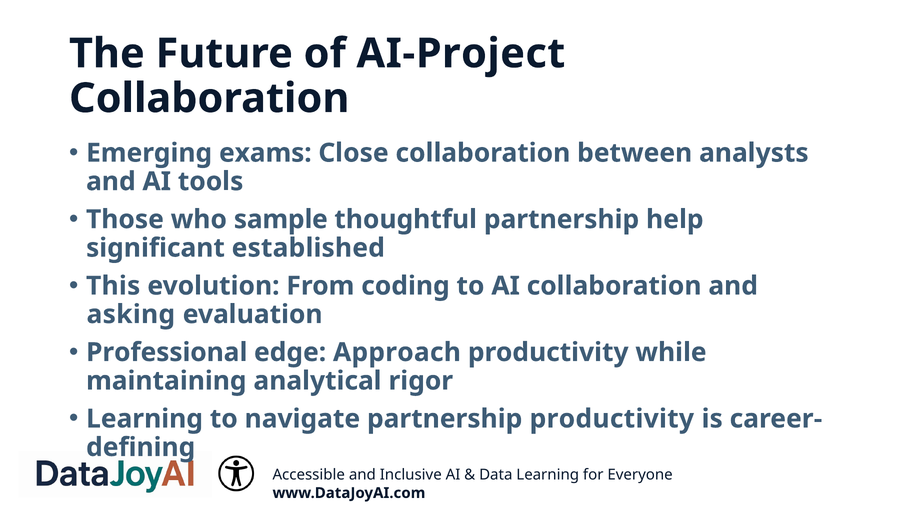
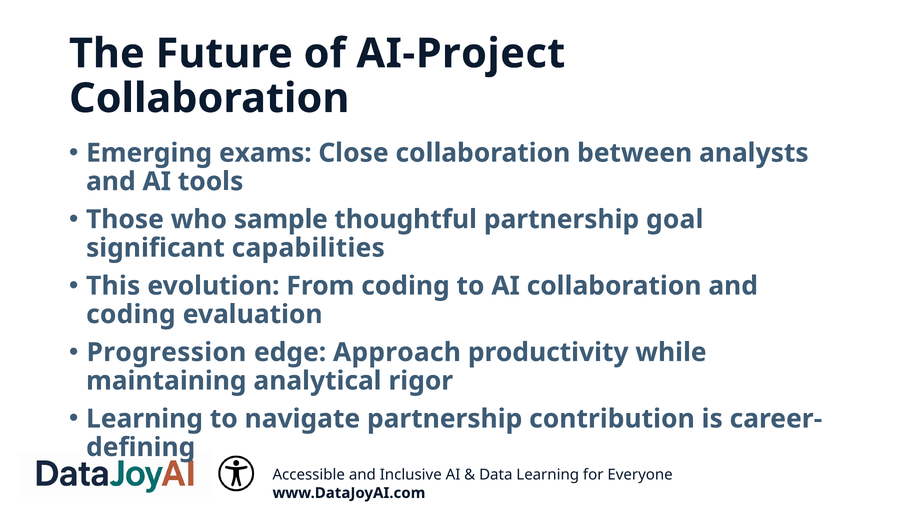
help: help -> goal (675, 220)
established: established -> capabilities (308, 248)
asking: asking -> coding (131, 315)
Professional: Professional -> Progression (166, 353)
partnership productivity: productivity -> contribution (612, 419)
